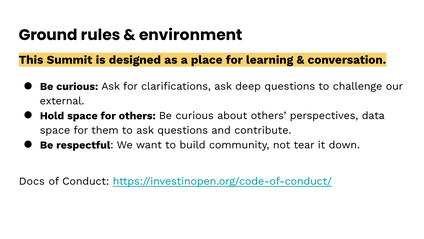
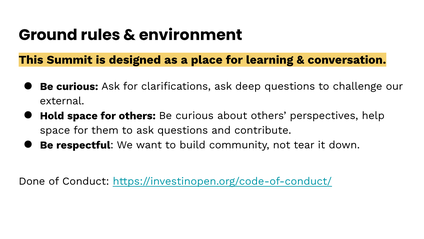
data: data -> help (373, 116)
Docs: Docs -> Done (32, 181)
